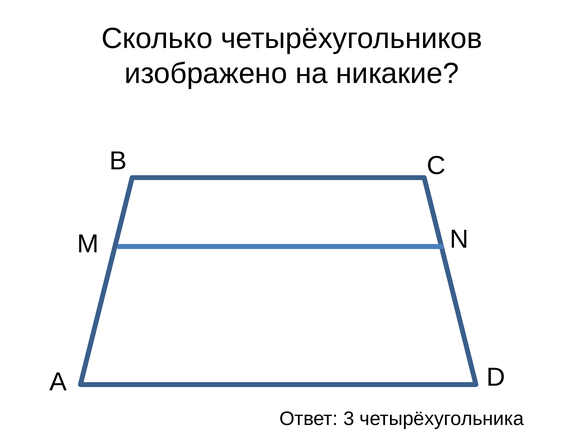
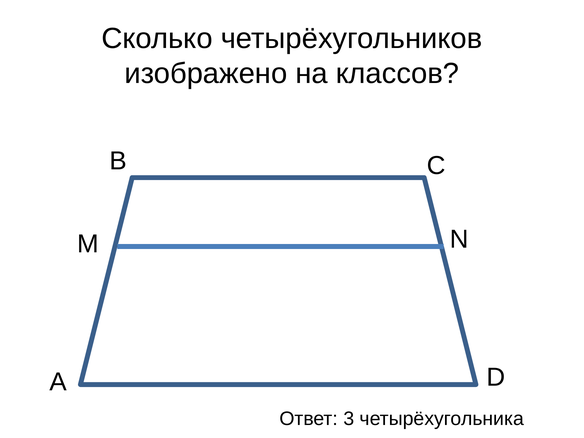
никакие: никакие -> классов (397, 74)
